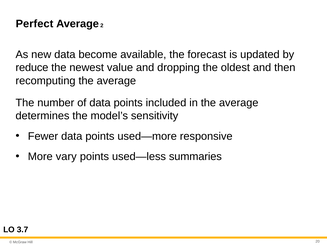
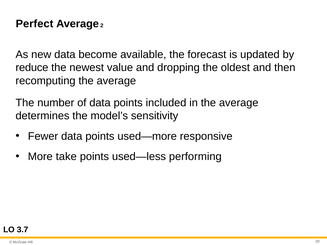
vary: vary -> take (66, 157)
summaries: summaries -> performing (195, 157)
